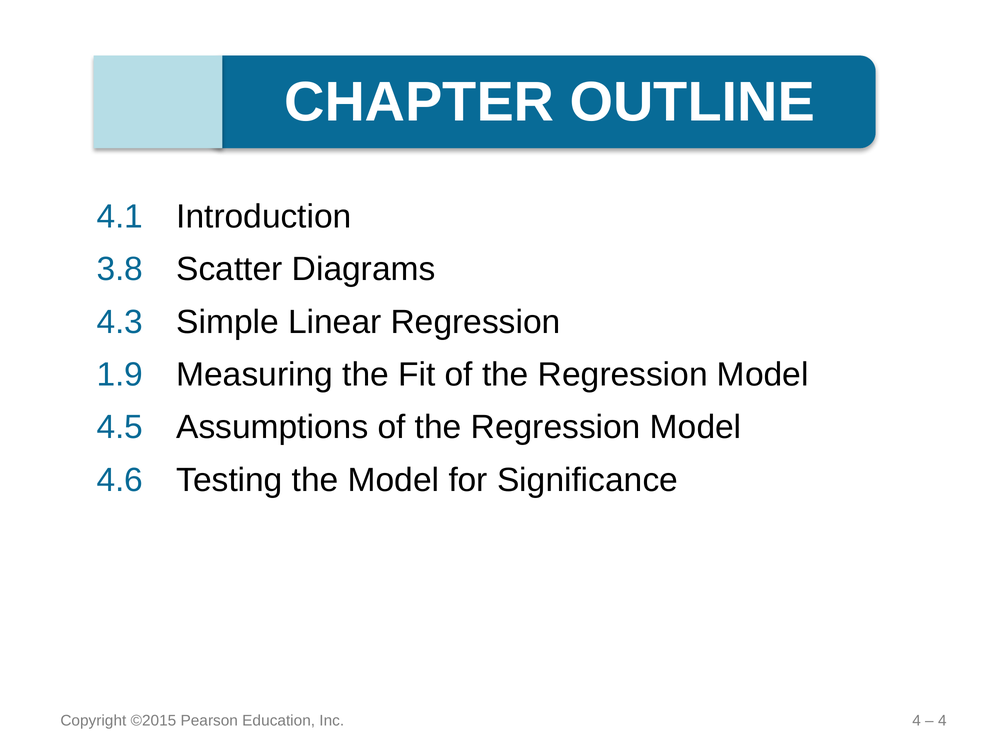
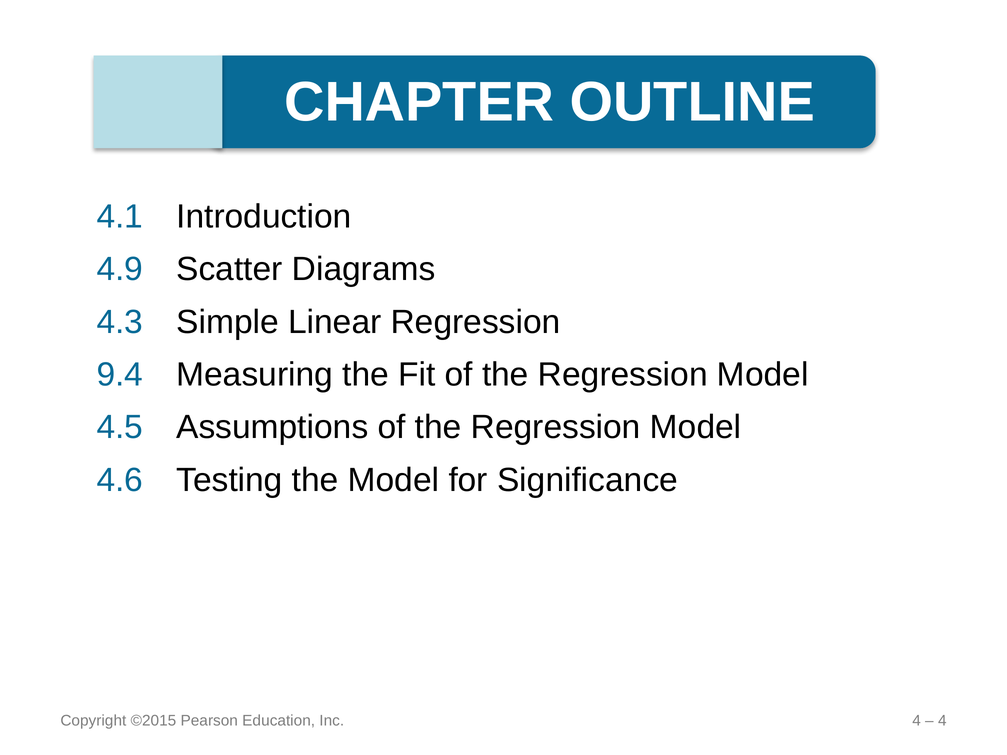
3.8: 3.8 -> 4.9 (120, 269)
1.9: 1.9 -> 9.4 (120, 375)
